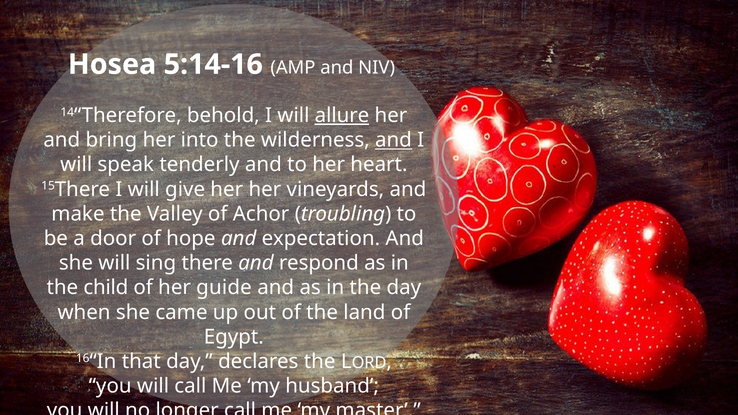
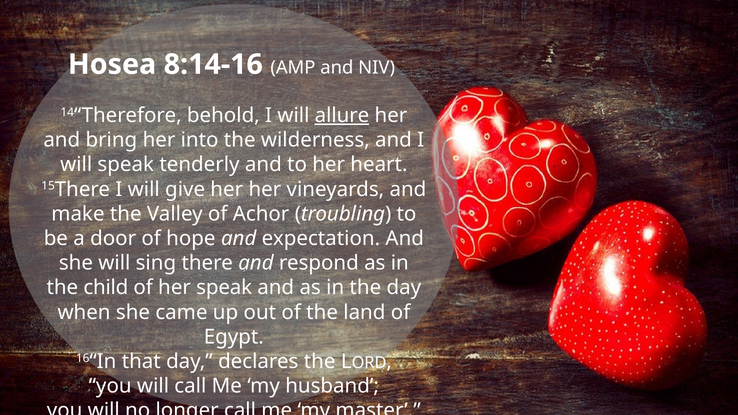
5:14-16: 5:14-16 -> 8:14-16 (213, 64)
and underline: present -> none (393, 140)
her guide: guide -> speak (224, 288)
